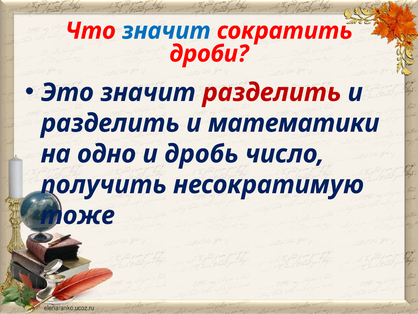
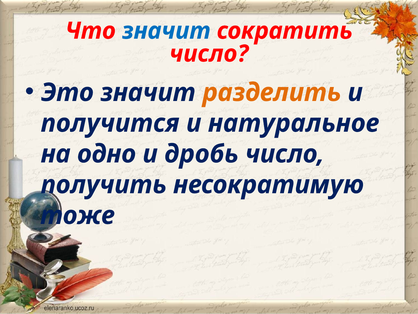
дроби: дроби -> число (209, 54)
разделить colour: red -> orange (272, 92)
разделить: разделить -> получится (110, 123)
математики: математики -> натуральное (294, 123)
